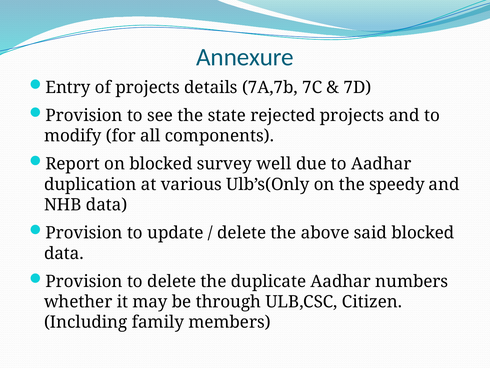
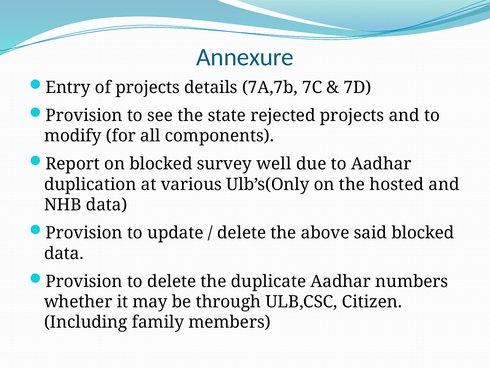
speedy: speedy -> hosted (397, 184)
